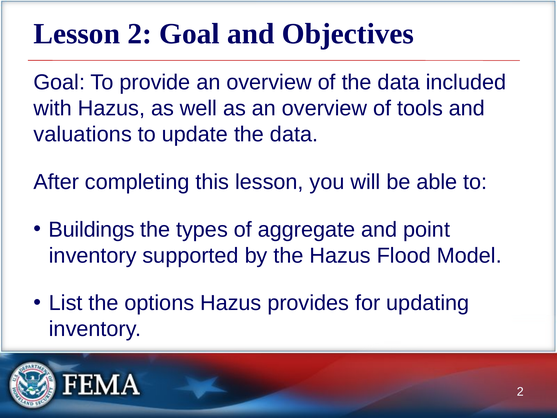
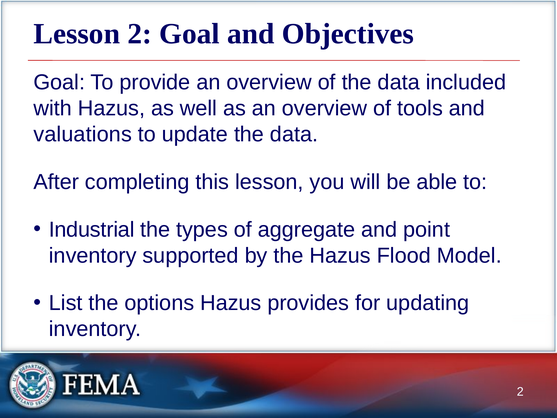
Buildings: Buildings -> Industrial (92, 229)
